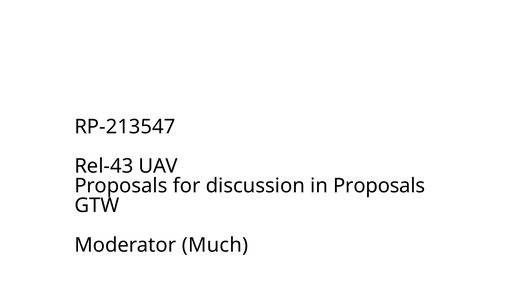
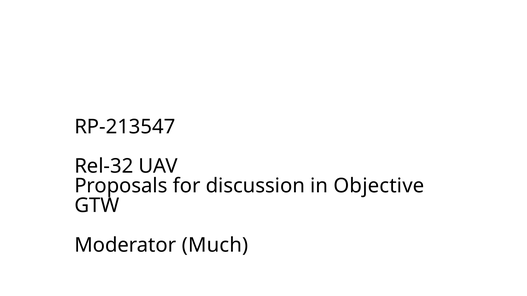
Rel-43: Rel-43 -> Rel-32 (104, 166)
in Proposals: Proposals -> Objective (379, 186)
